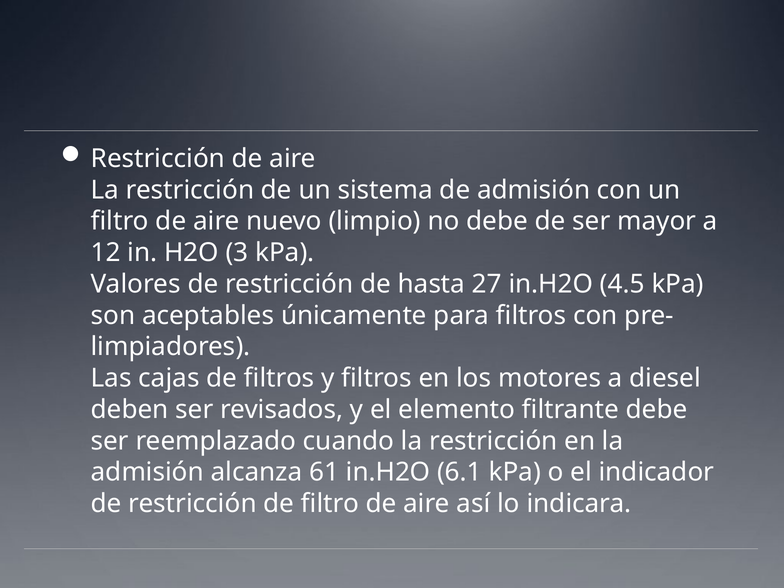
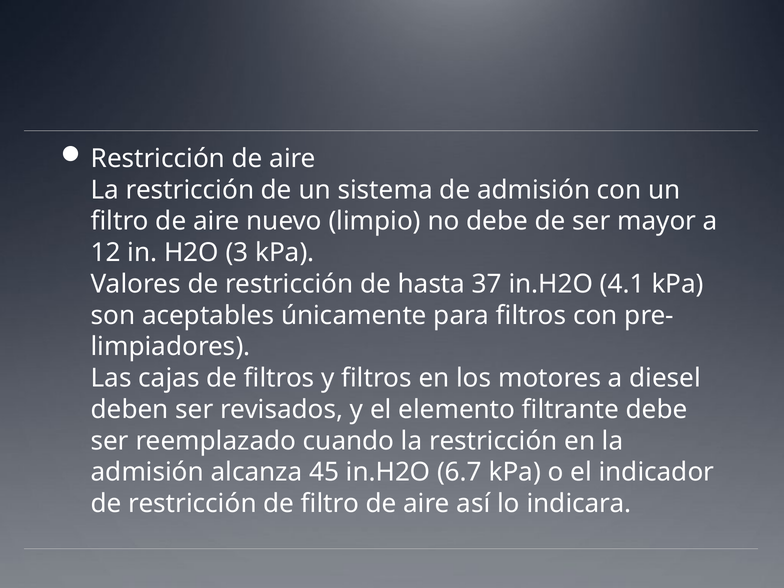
27: 27 -> 37 (487, 284)
4.5: 4.5 -> 4.1 (622, 284)
61: 61 -> 45 (324, 472)
6.1: 6.1 -> 6.7 (459, 472)
